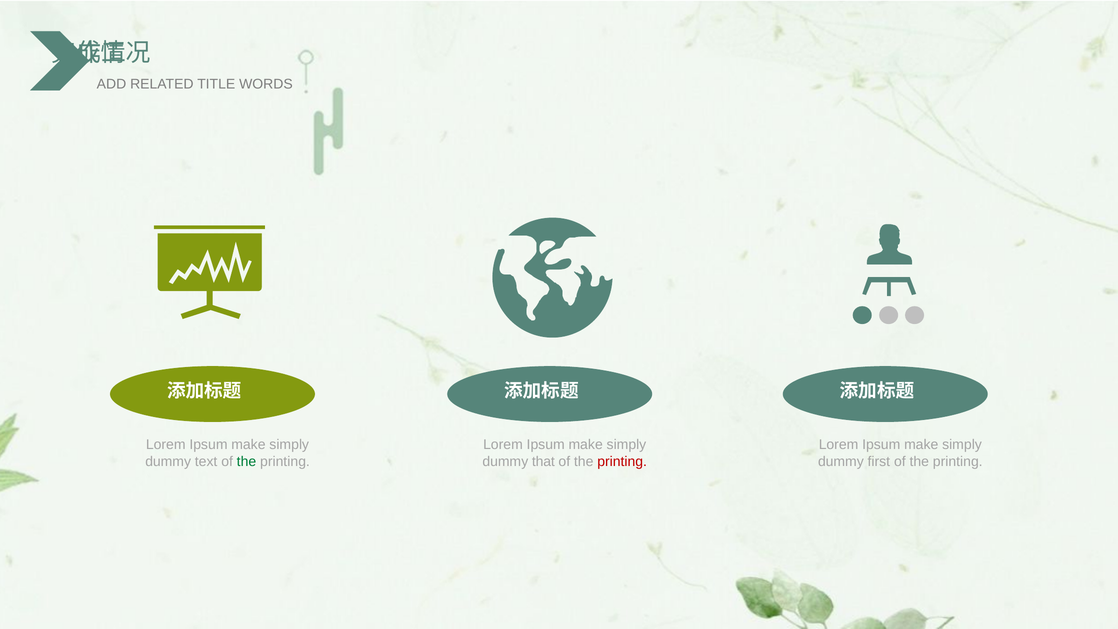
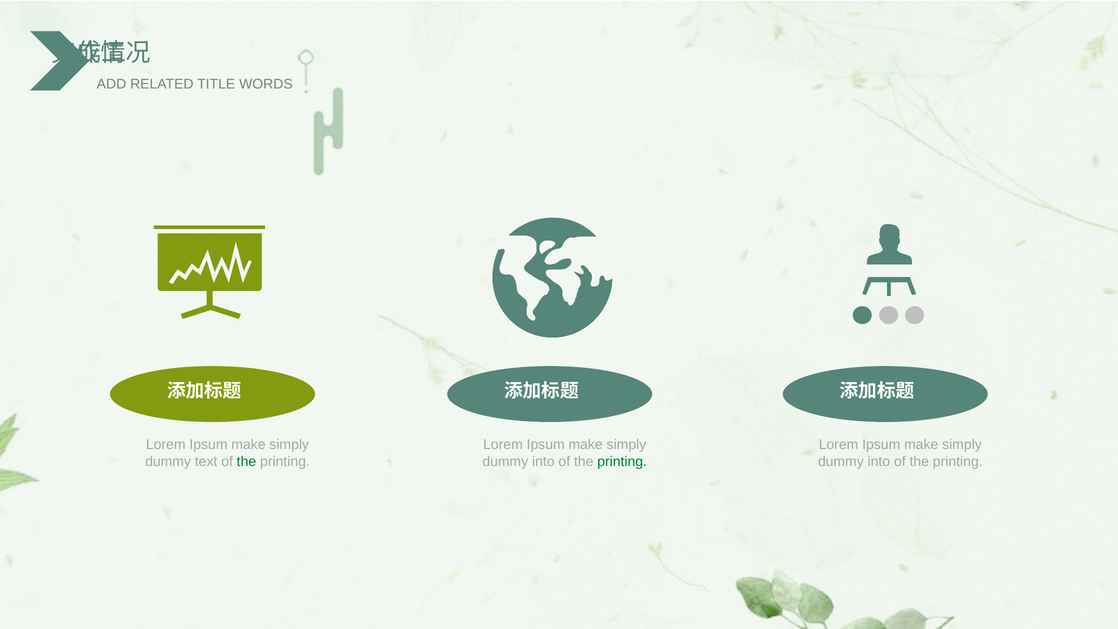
that: that -> into (543, 462)
printing colour: red -> green (622, 462)
first: first -> into (879, 462)
